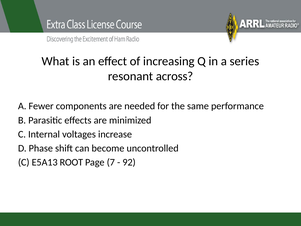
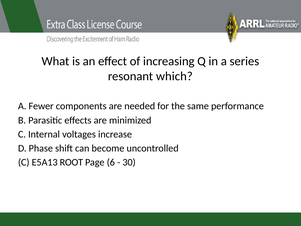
across: across -> which (174, 76)
7: 7 -> 6 (111, 162)
92: 92 -> 30 (129, 162)
